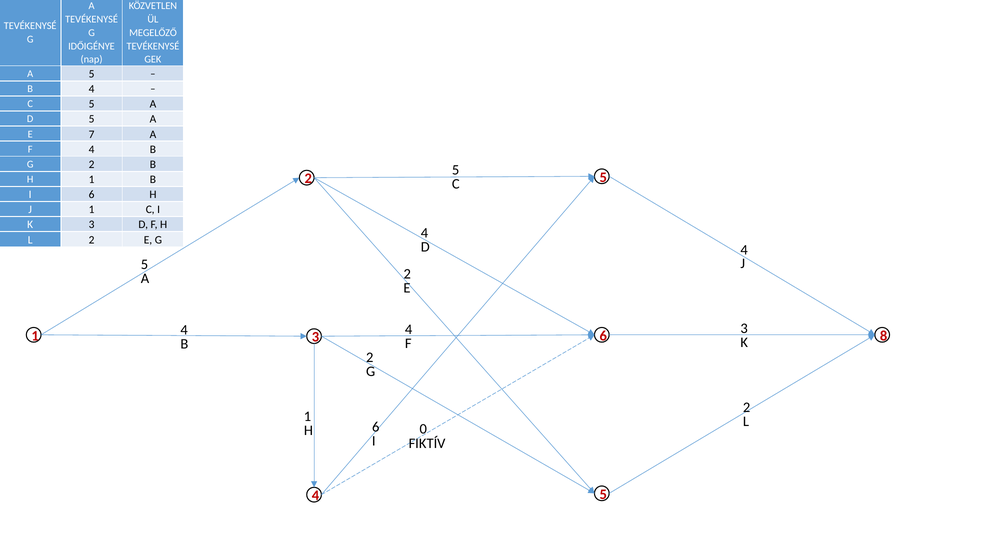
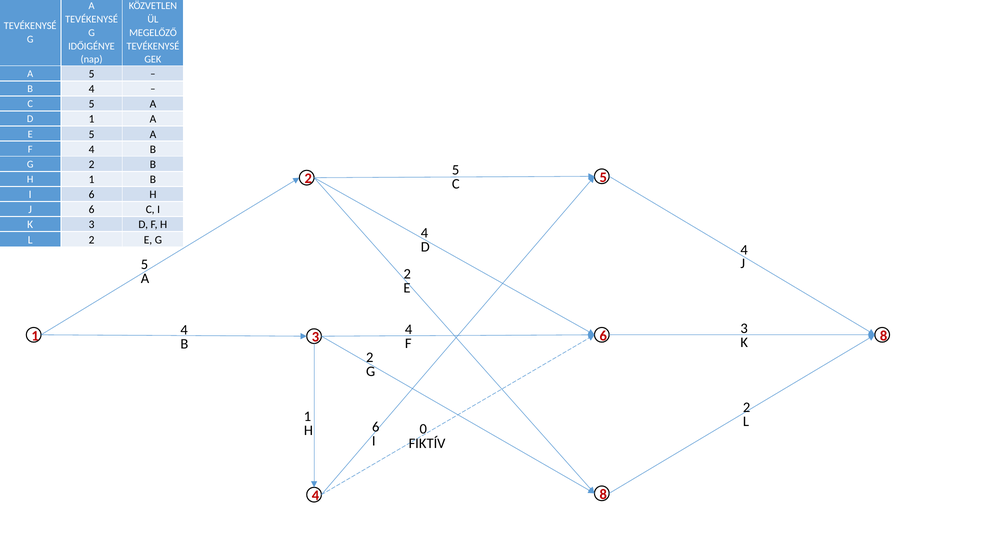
D 5: 5 -> 1 (92, 119)
E 7: 7 -> 5 (92, 134)
J 1: 1 -> 6 (92, 210)
4 5: 5 -> 8 (603, 495)
